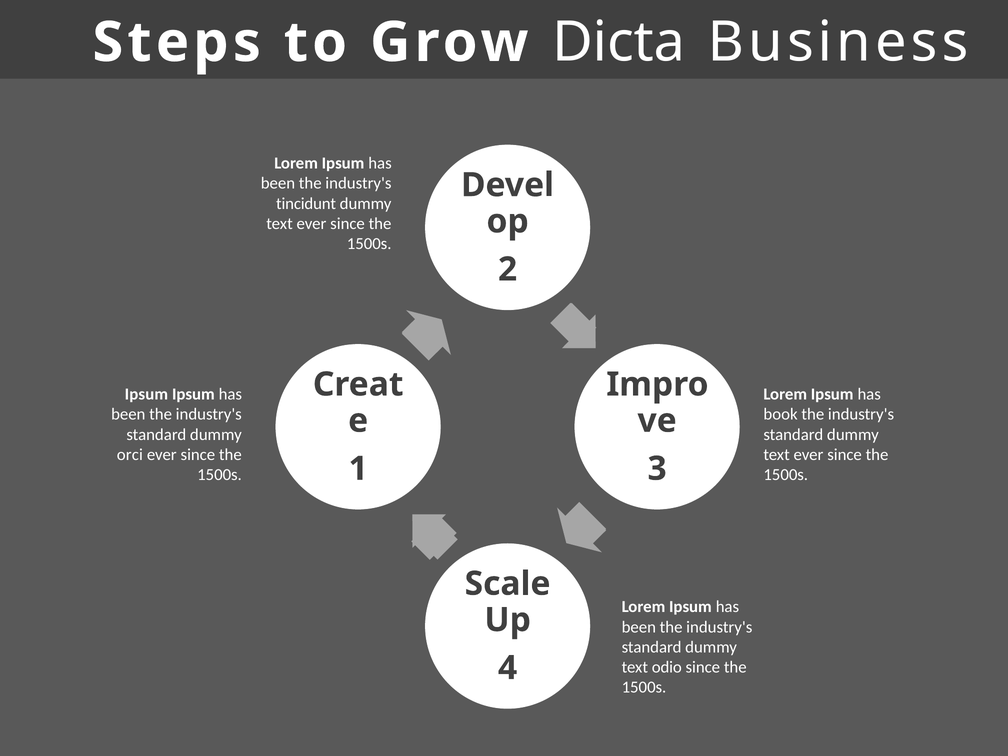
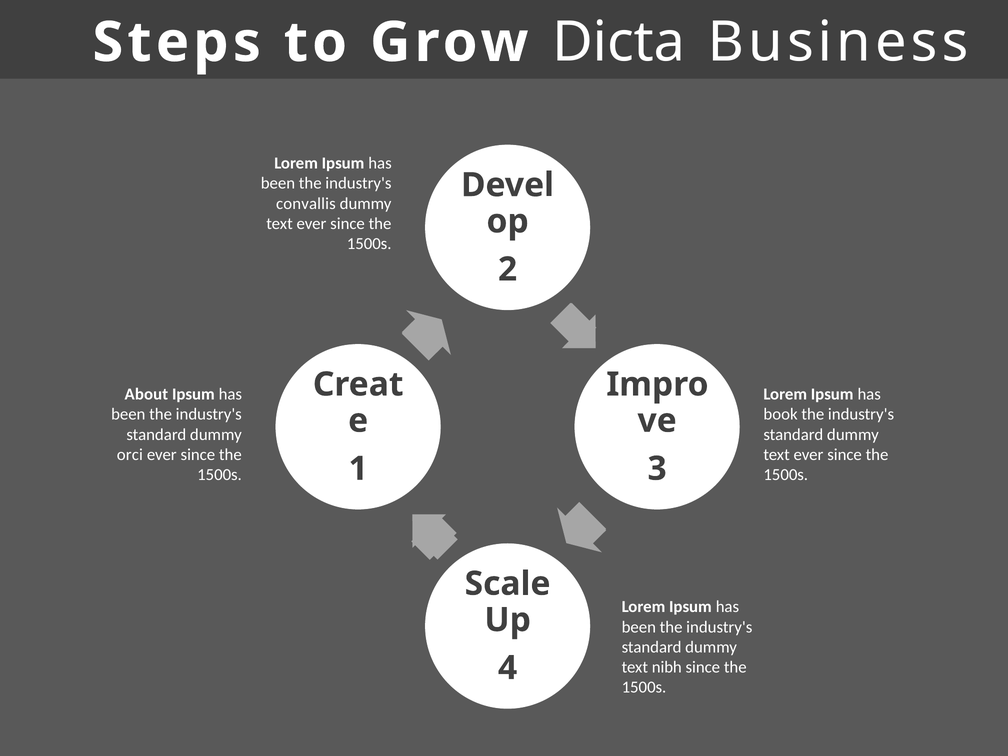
tincidunt: tincidunt -> convallis (306, 203)
Ipsum: Ipsum -> About (146, 394)
odio: odio -> nibh (667, 667)
